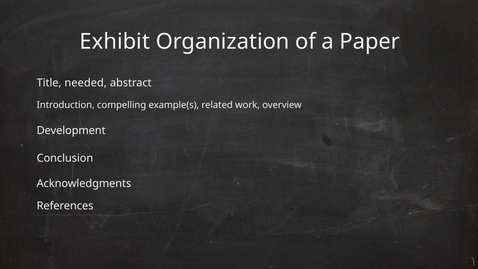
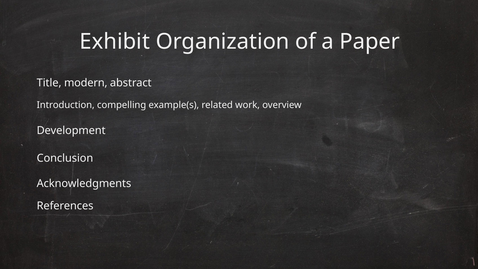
needed: needed -> modern (86, 83)
